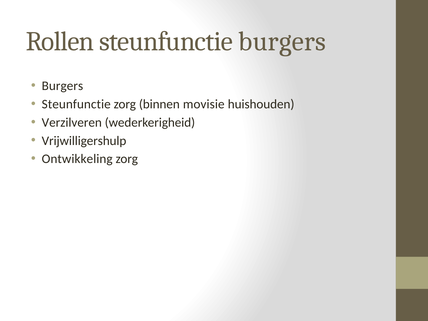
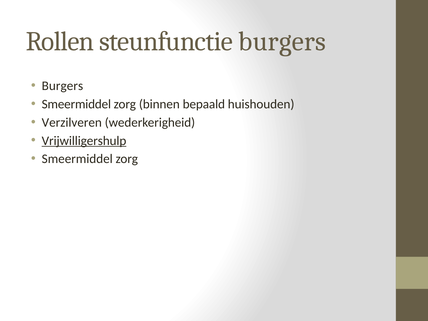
Steunfunctie: Steunfunctie -> Smeermiddel (76, 104)
movisie: movisie -> bepaald (204, 104)
Vrijwilligershulp underline: none -> present (84, 141)
Ontwikkeling: Ontwikkeling -> Smeermiddel (77, 159)
